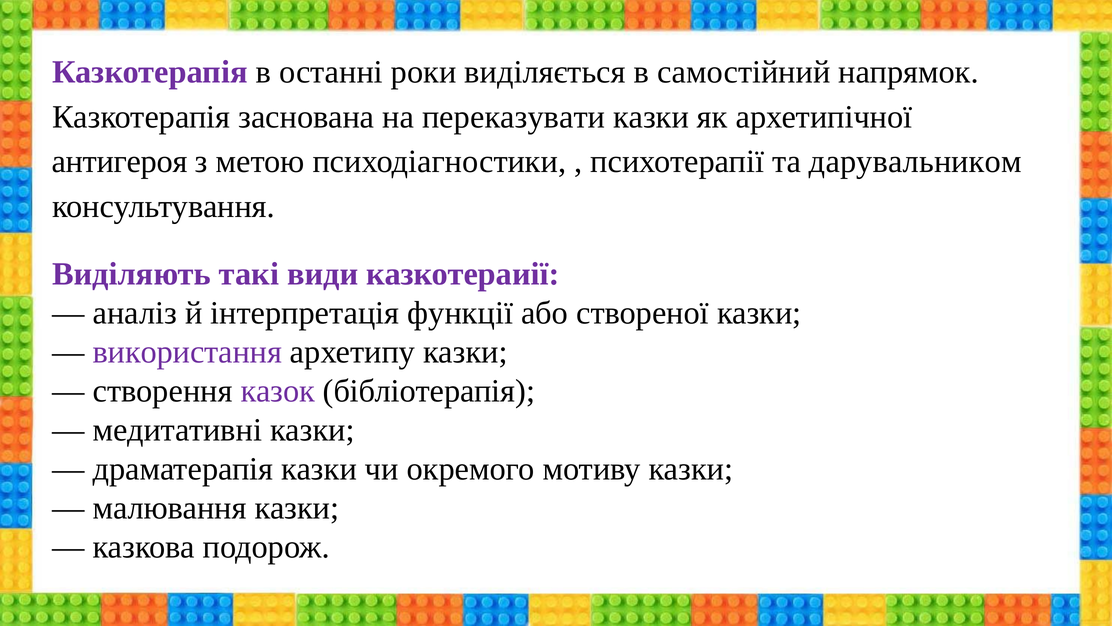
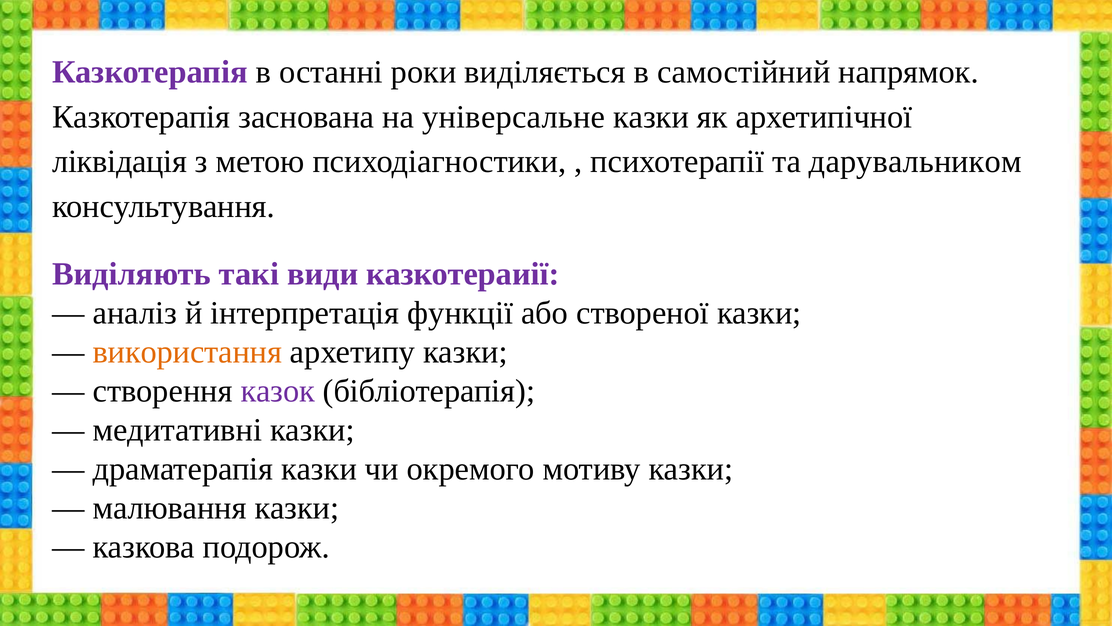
переказувати: переказувати -> універсальне (514, 117)
антигероя: антигероя -> ліквідація (120, 162)
використання colour: purple -> orange (187, 352)
